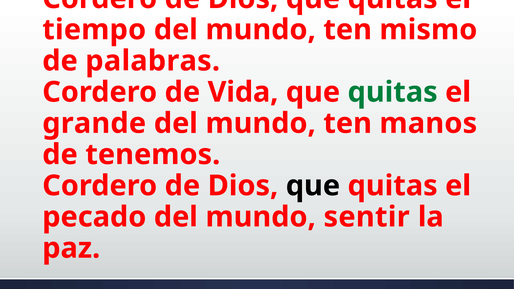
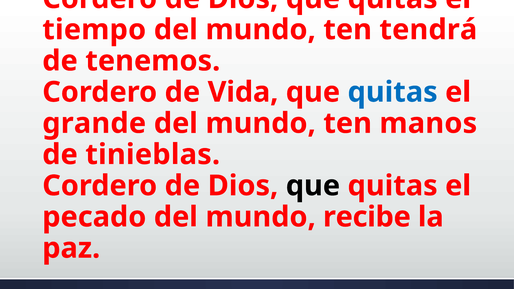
mismo: mismo -> tendrá (428, 30)
palabras: palabras -> tenemos (153, 61)
quitas colour: green -> blue (393, 92)
tenemos: tenemos -> tinieblas (153, 155)
sentir: sentir -> recibe (367, 217)
